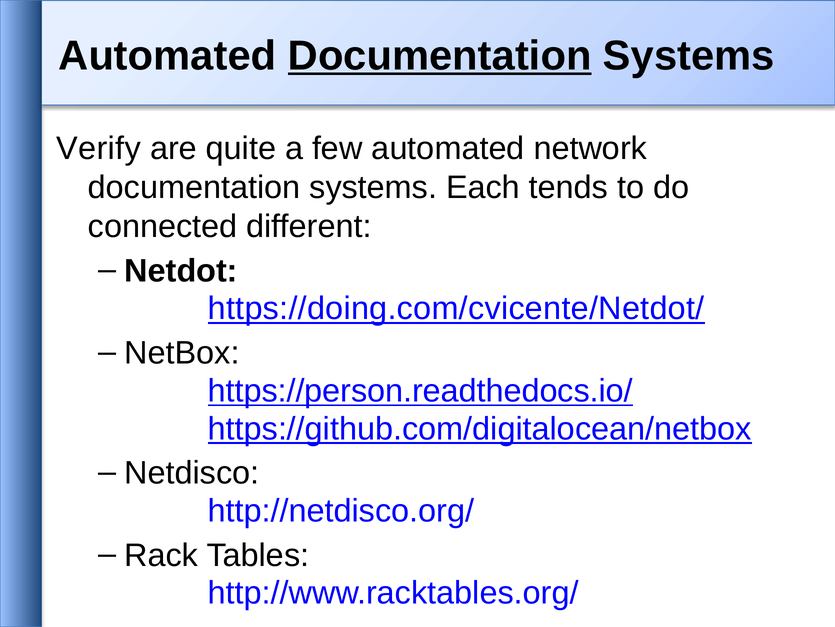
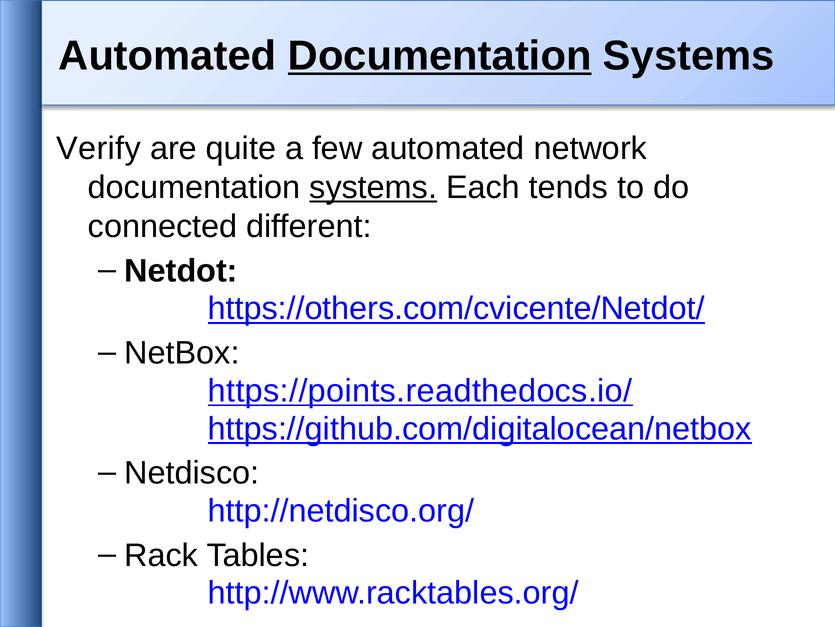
systems underline: none -> present (373, 187)
https://doing.com/cvicente/Netdot/: https://doing.com/cvicente/Netdot/ -> https://others.com/cvicente/Netdot/ (456, 308)
https://person.readthedocs.io/: https://person.readthedocs.io/ -> https://points.readthedocs.io/ (420, 391)
